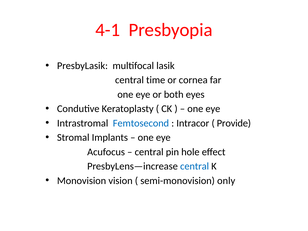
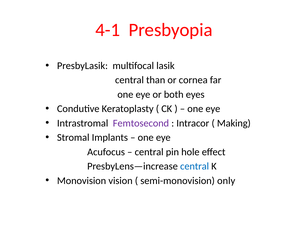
time: time -> than (156, 80)
Femtosecond colour: blue -> purple (141, 123)
Provide: Provide -> Making (234, 123)
